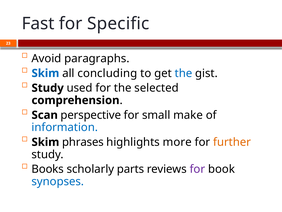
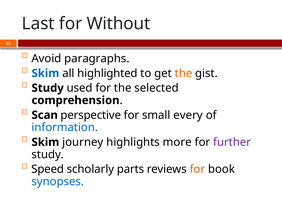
Fast: Fast -> Last (38, 24)
Specific: Specific -> Without (118, 24)
concluding: concluding -> highlighted (107, 73)
the colour: blue -> orange (183, 73)
make: make -> every (188, 115)
phrases: phrases -> journey (83, 142)
further colour: orange -> purple (232, 142)
Books: Books -> Speed (48, 169)
for colour: purple -> orange (197, 169)
